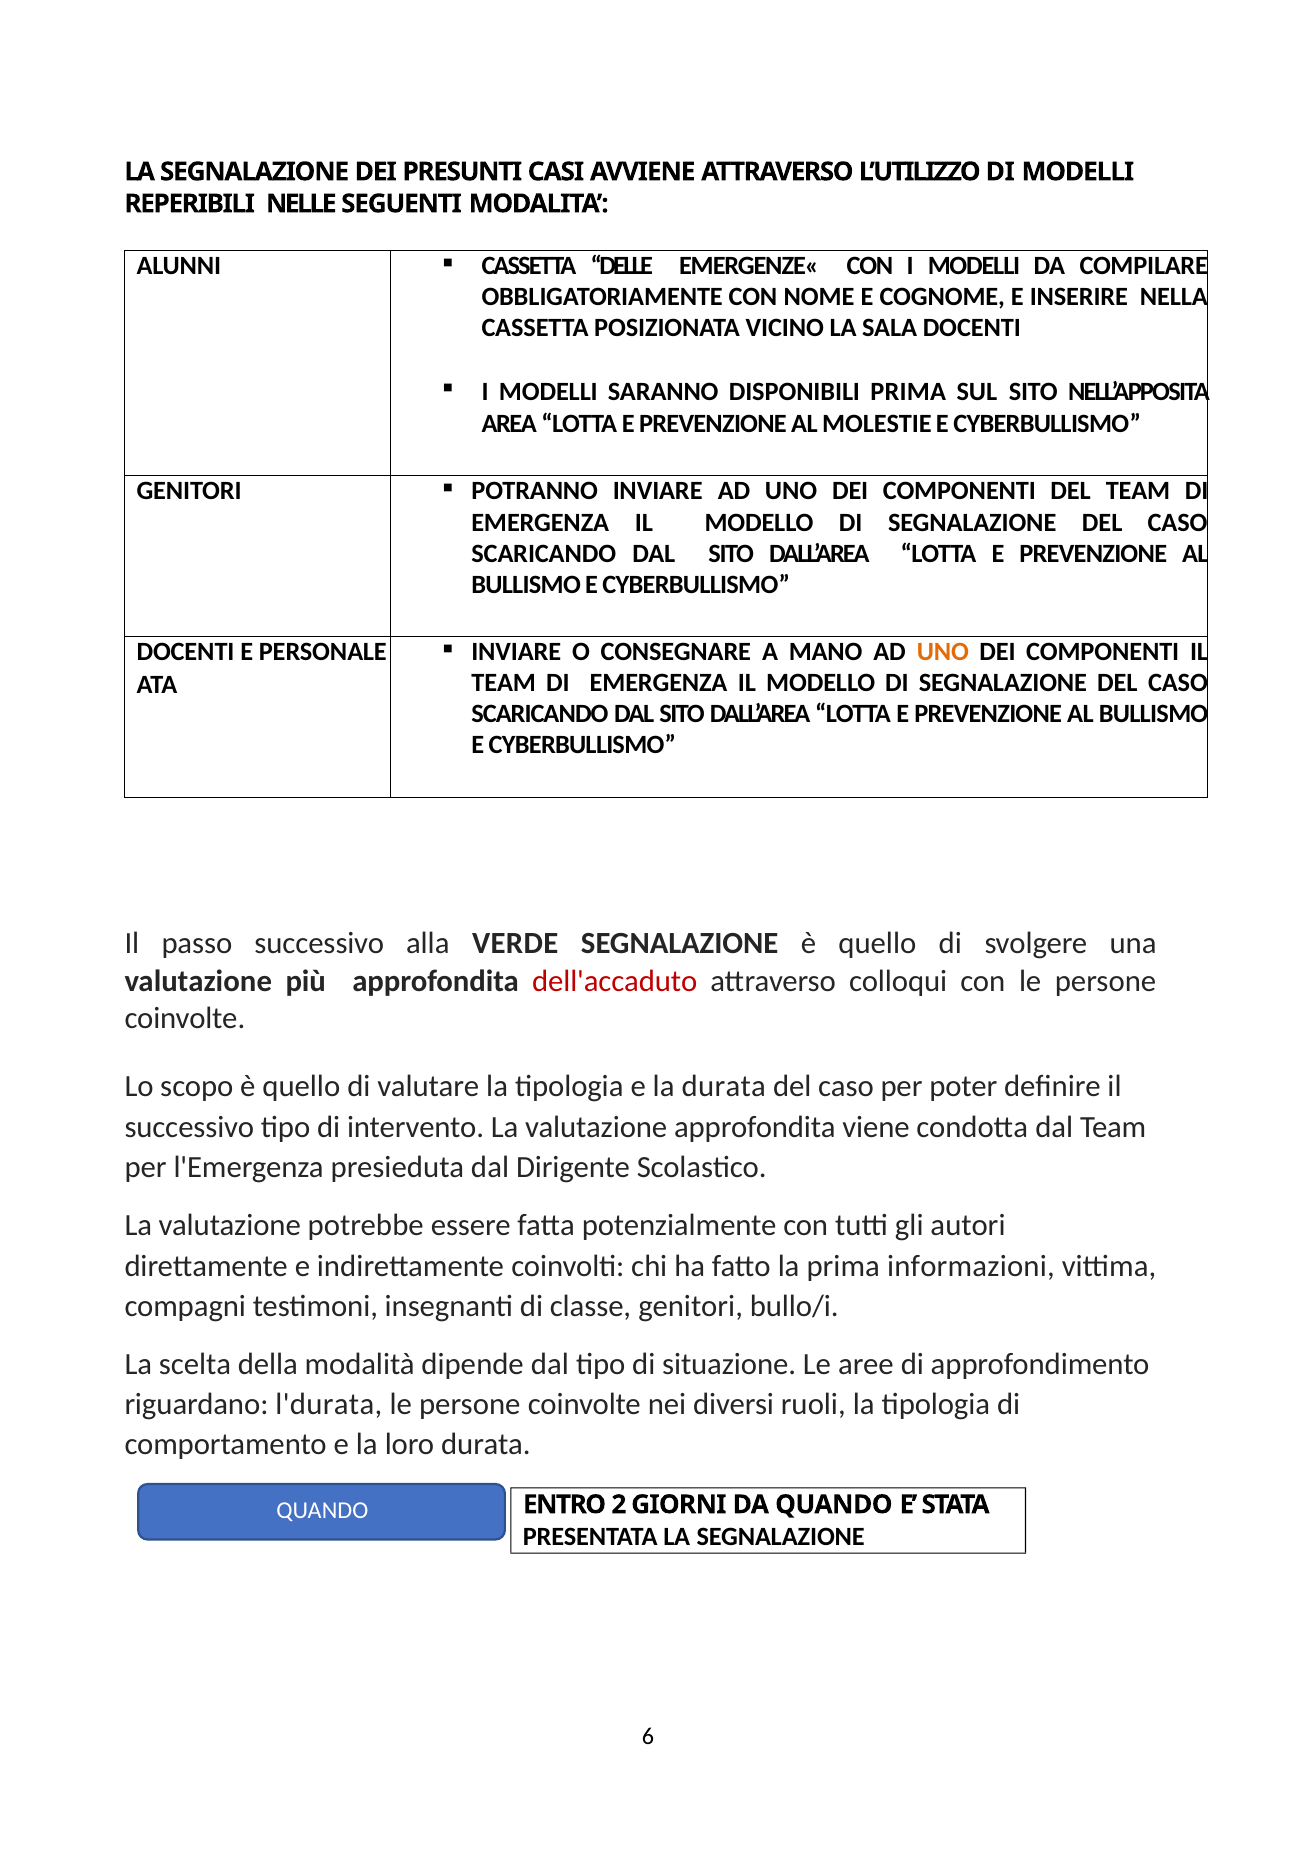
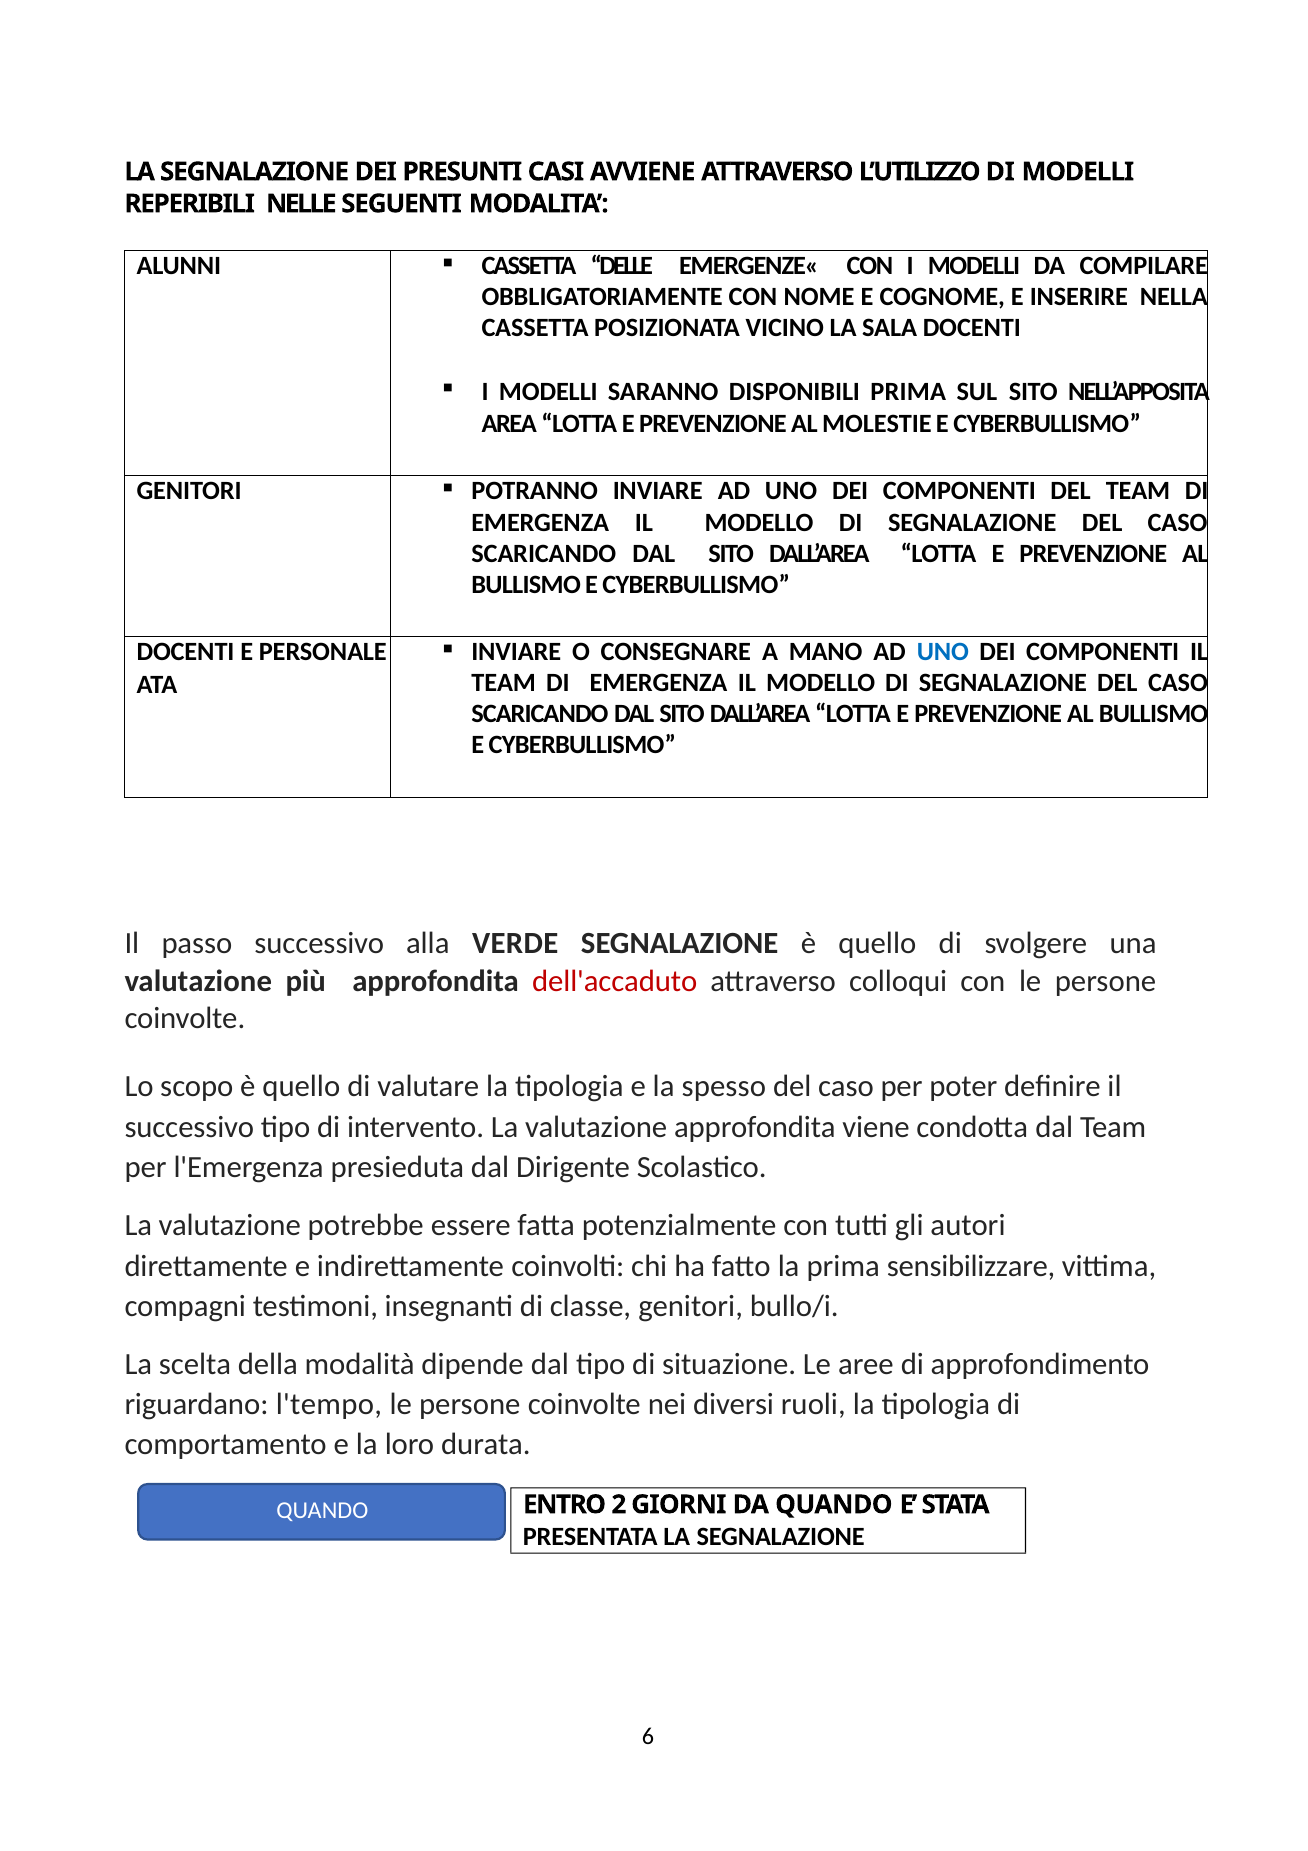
UNO colour: orange -> blue (943, 652)
la durata: durata -> spesso (724, 1087)
informazioni: informazioni -> sensibilizzare (971, 1266)
l'durata: l'durata -> l'tempo (329, 1404)
